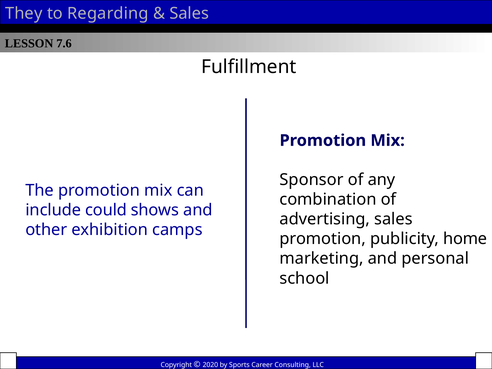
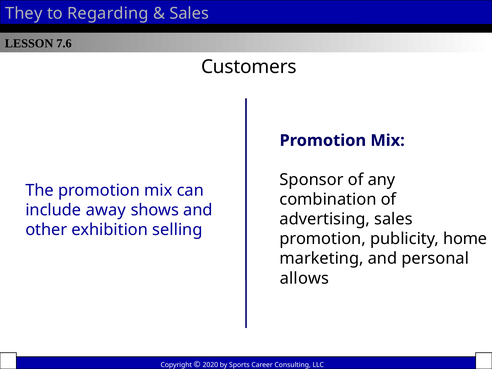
Fulfillment: Fulfillment -> Customers (249, 67)
could: could -> away (106, 210)
camps: camps -> selling (177, 230)
school: school -> allows (304, 278)
